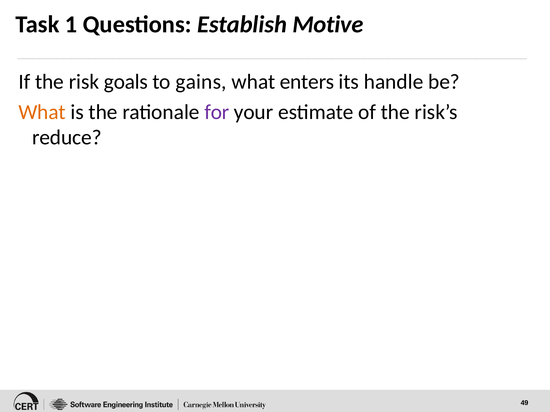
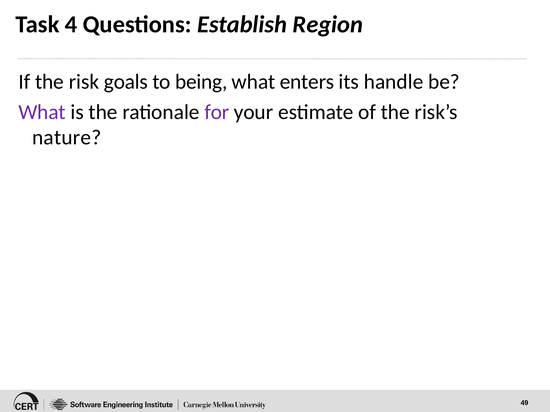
1: 1 -> 4 (71, 24)
Motive: Motive -> Region (328, 24)
gains: gains -> being (201, 82)
What colour: orange -> purple (42, 112)
reduce: reduce -> nature (67, 137)
